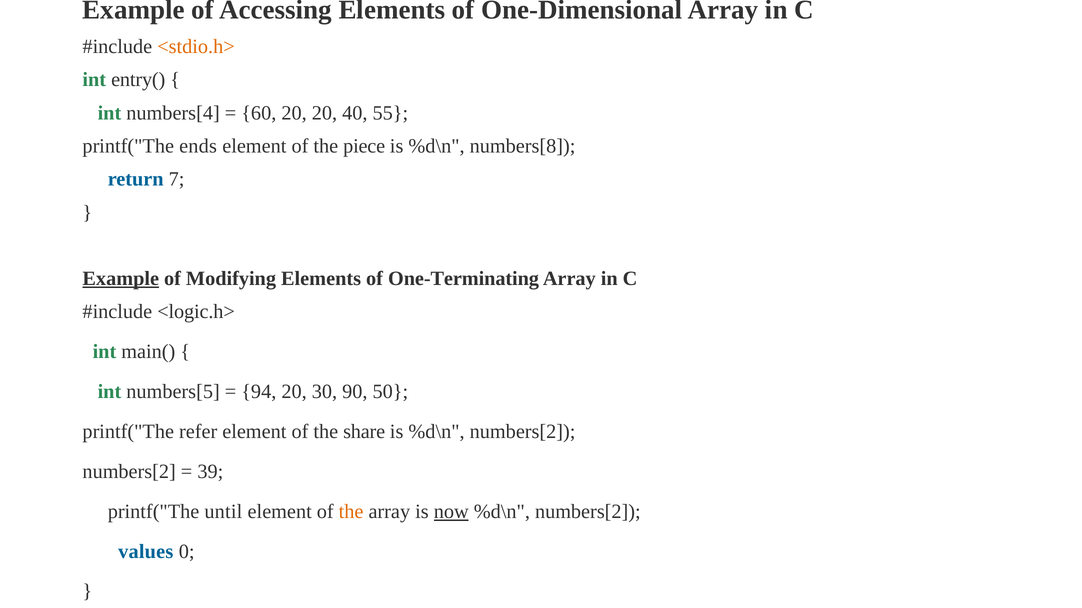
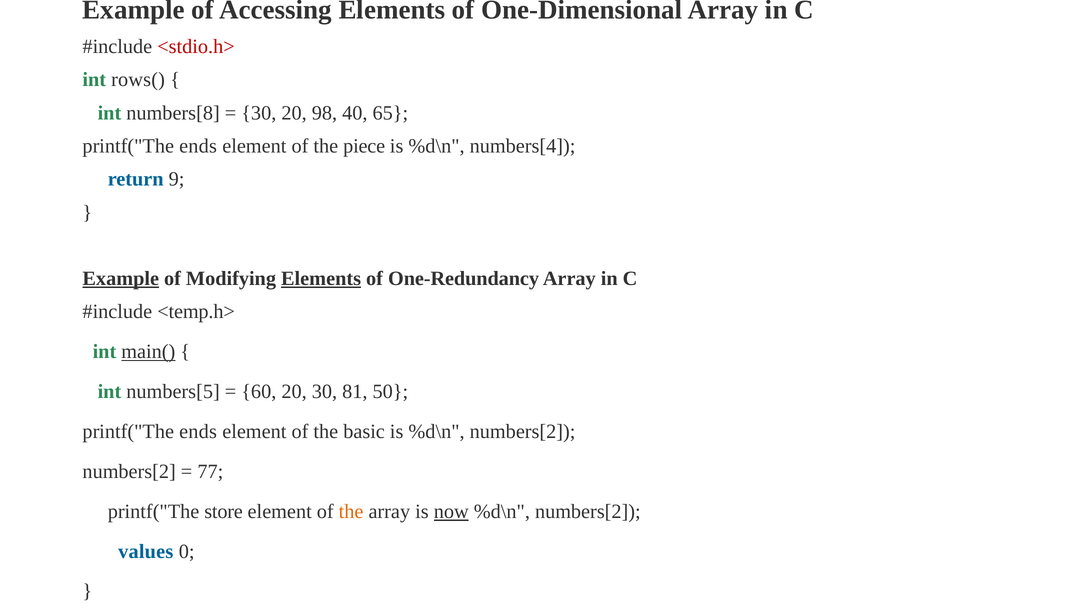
<stdio.h> colour: orange -> red (196, 47)
entry(: entry( -> rows( (138, 80)
numbers[4: numbers[4 -> numbers[8 (173, 113)
60: 60 -> 30 (259, 113)
20 20: 20 -> 98 (324, 113)
55: 55 -> 65 (390, 113)
numbers[8: numbers[8 -> numbers[4 (523, 146)
7: 7 -> 9 (177, 179)
Elements underline: none -> present (321, 279)
One-Terminating: One-Terminating -> One-Redundancy (464, 279)
<logic.h>: <logic.h> -> <temp.h> (196, 312)
main( underline: none -> present (148, 352)
94: 94 -> 60 (259, 392)
90: 90 -> 81 (355, 392)
refer: refer -> ends (198, 432)
share: share -> basic (364, 432)
39: 39 -> 77 (210, 472)
until: until -> store (224, 512)
